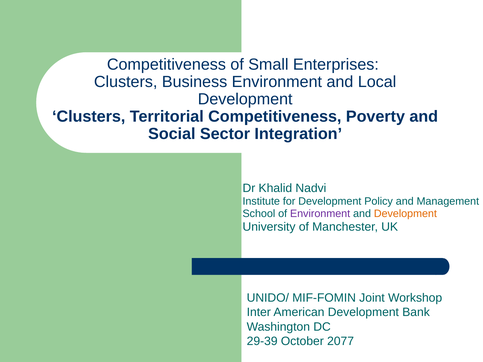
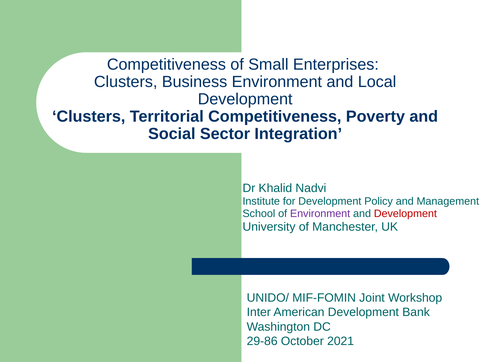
Development colour: orange -> red (405, 214)
29-39: 29-39 -> 29-86 (262, 342)
2077: 2077 -> 2021 (341, 342)
